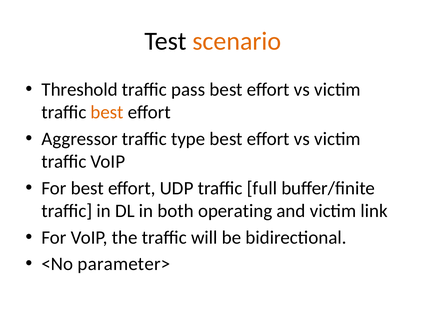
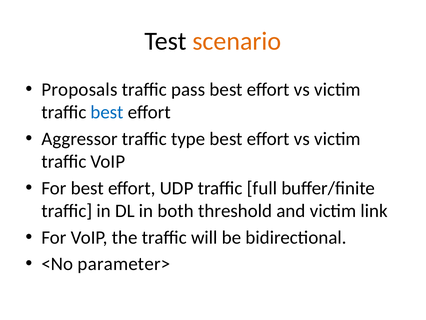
Threshold: Threshold -> Proposals (80, 89)
best colour: orange -> blue (107, 112)
operating: operating -> threshold (235, 211)
